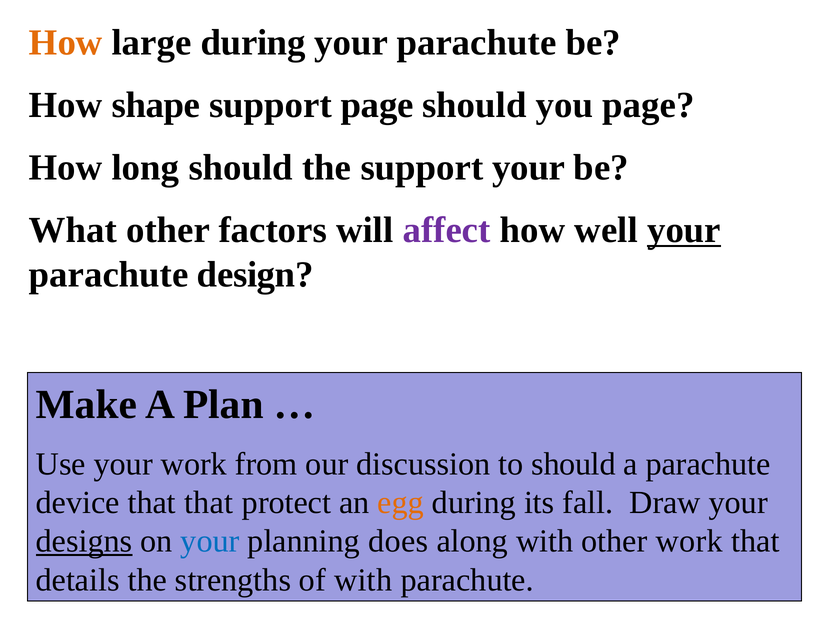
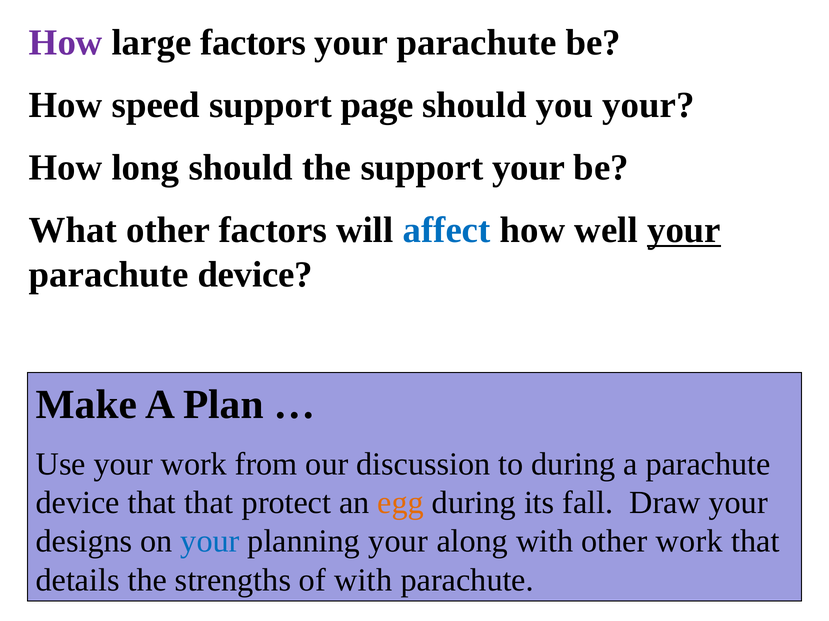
How colour: orange -> purple (66, 43)
large during: during -> factors (253, 43)
shape: shape -> speed (156, 105)
you page: page -> your (648, 105)
affect colour: purple -> blue (447, 230)
design: design -> device (255, 275)
to should: should -> during (573, 465)
designs underline: present -> none (84, 542)
planning does: does -> your (398, 542)
